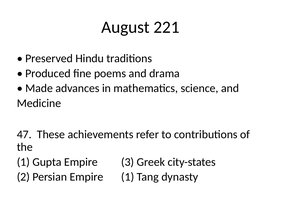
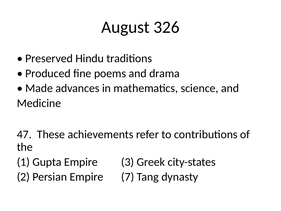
221: 221 -> 326 (167, 27)
Empire 1: 1 -> 7 (128, 177)
